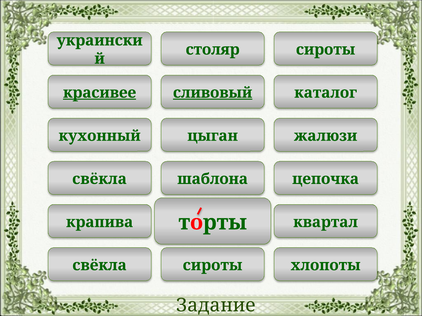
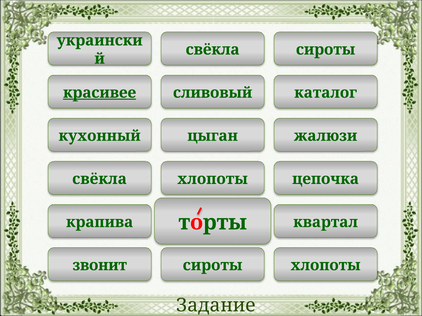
столяр: столяр -> свёкла (213, 50)
сливовый underline: present -> none (213, 93)
шаблона: шаблона -> хлопоты (213, 179)
свёкла: свёкла -> звонит (100, 266)
